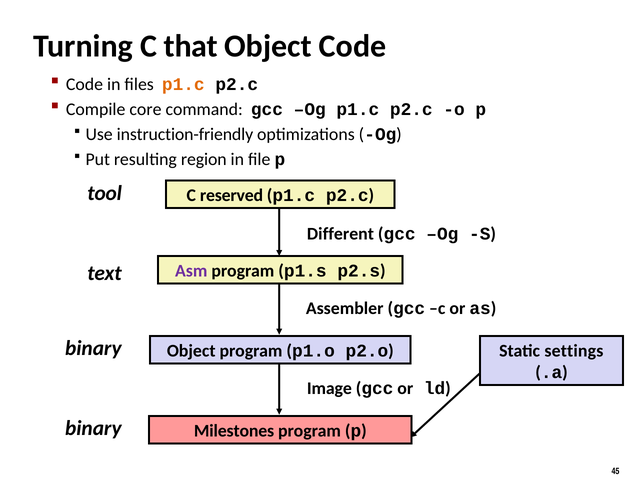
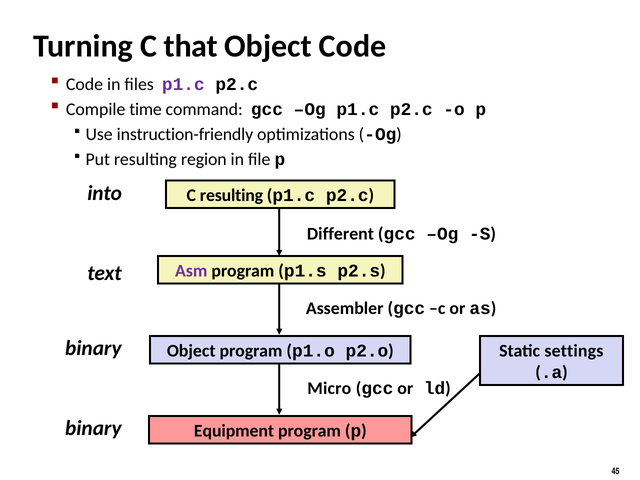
p1.c colour: orange -> purple (183, 84)
core: core -> time (146, 109)
tool: tool -> into (105, 193)
C reserved: reserved -> resulting (232, 196)
Image: Image -> Micro (329, 388)
Milestones: Milestones -> Equipment (234, 431)
